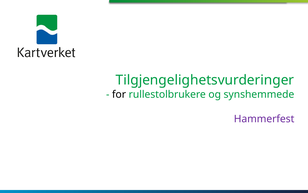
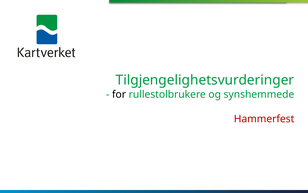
Hammerfest colour: purple -> red (264, 119)
